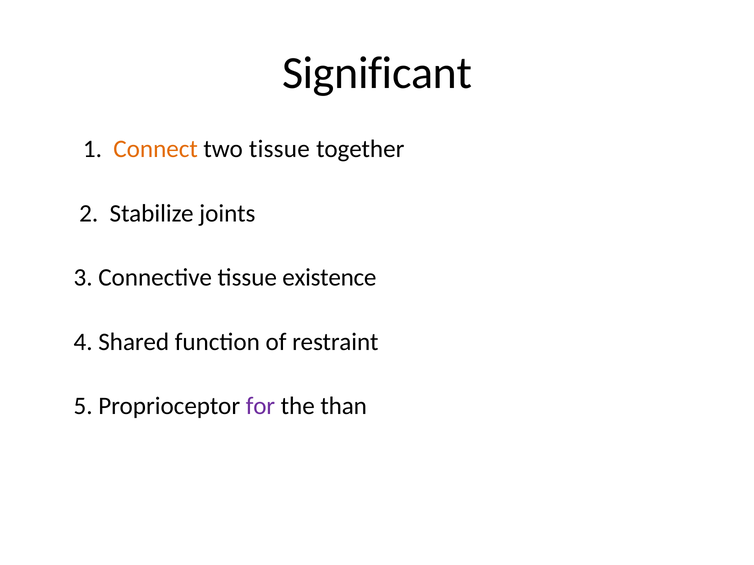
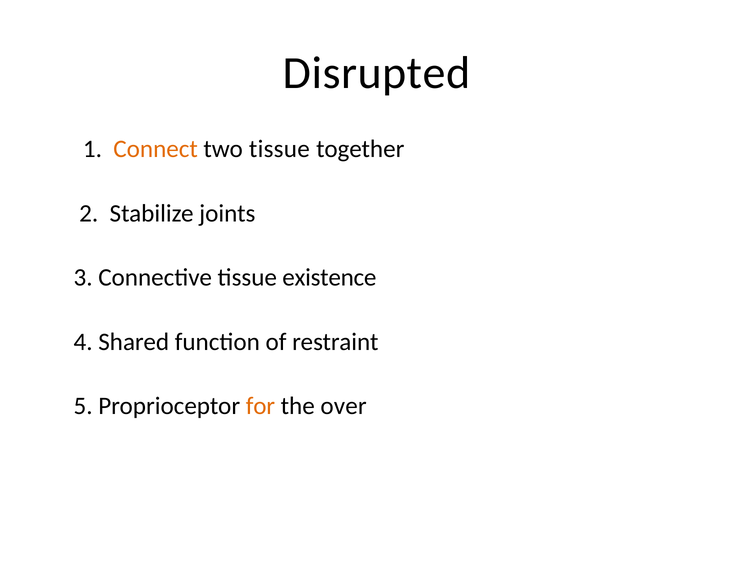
Significant: Significant -> Disrupted (377, 73)
for colour: purple -> orange (260, 406)
than: than -> over (344, 406)
